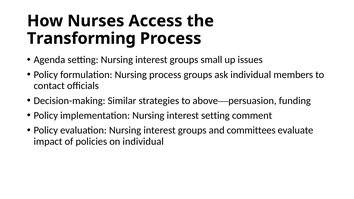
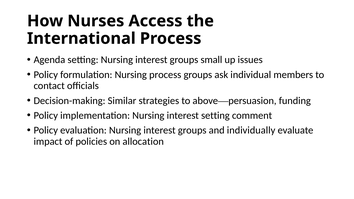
Transforming: Transforming -> International (81, 38)
committees: committees -> individually (251, 130)
on individual: individual -> allocation (143, 142)
